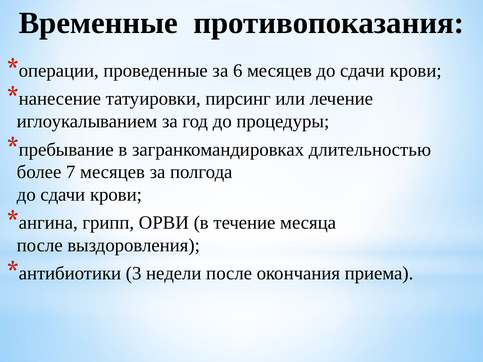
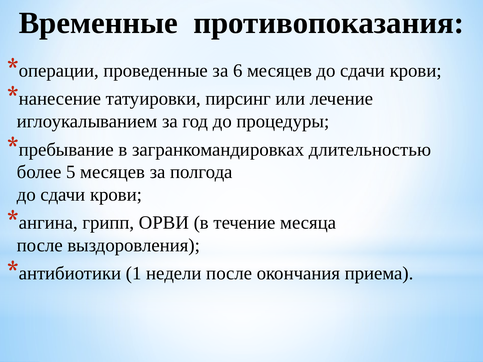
7: 7 -> 5 (71, 172)
3: 3 -> 1 (134, 274)
